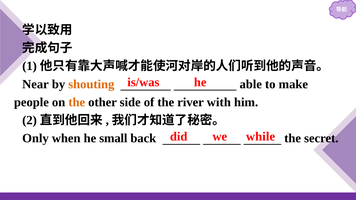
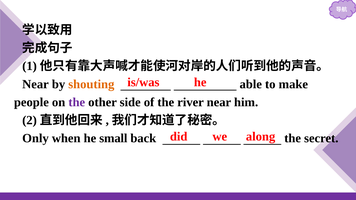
the colour: orange -> purple (77, 102)
river with: with -> near (219, 102)
while: while -> along (261, 137)
